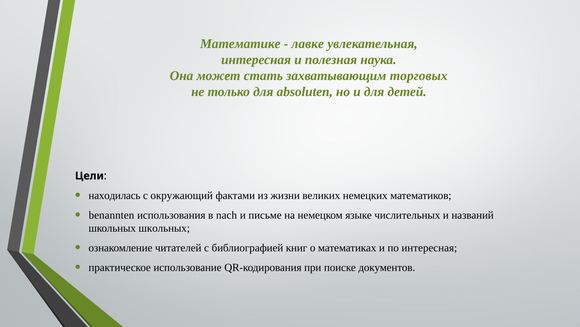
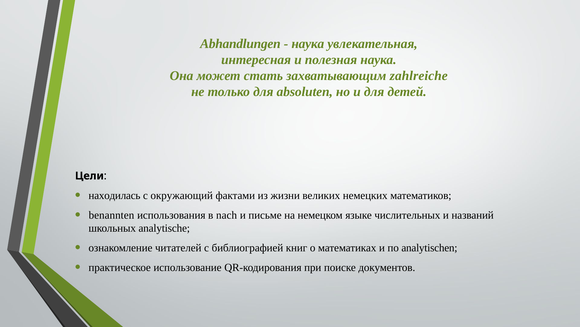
Математике: Математике -> Abhandlungen (240, 44)
лавке: лавке -> наука (308, 44)
торговых: торговых -> zahlreiche (419, 76)
школьных школьных: школьных -> analytische (164, 228)
по интересная: интересная -> analytischen (429, 247)
